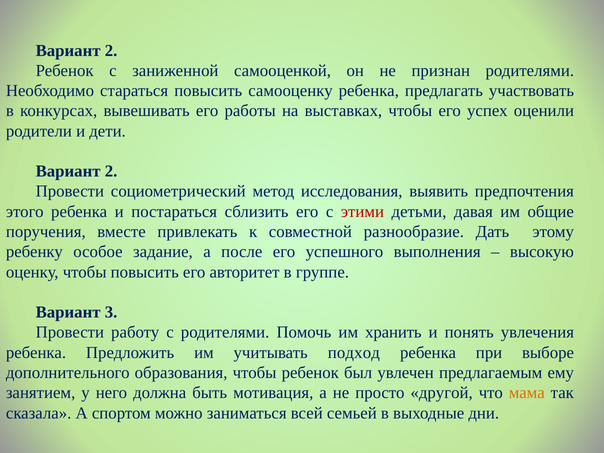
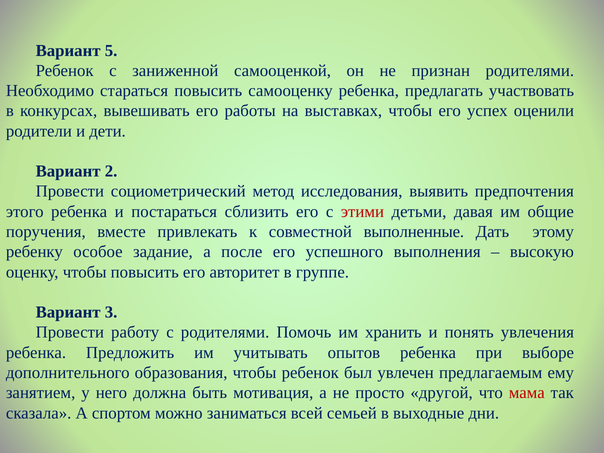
2: 2 -> 5 (111, 50)
разнообразие: разнообразие -> выполненные (414, 232)
подход: подход -> опытов (354, 353)
мама colour: orange -> red (527, 393)
